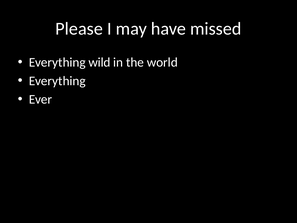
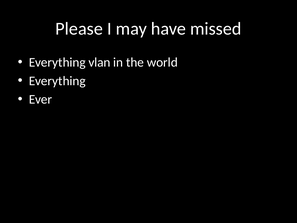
wild: wild -> vlan (99, 62)
